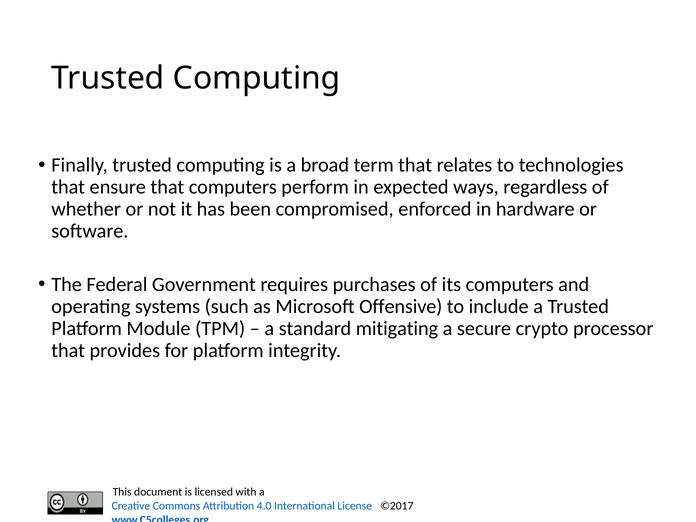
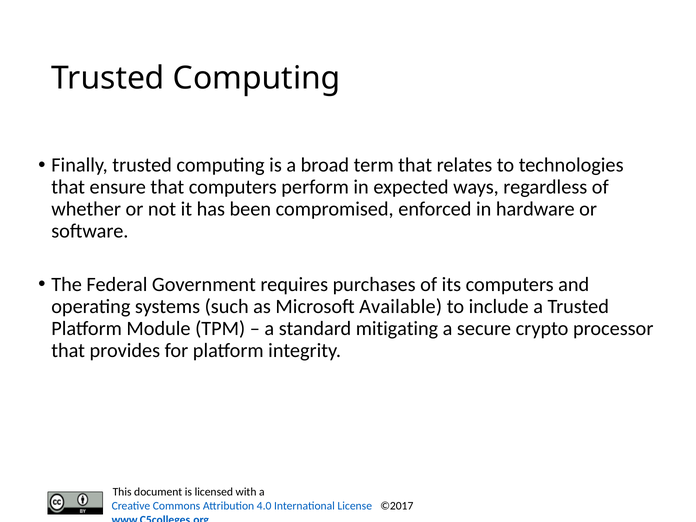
Offensive: Offensive -> Available (401, 307)
